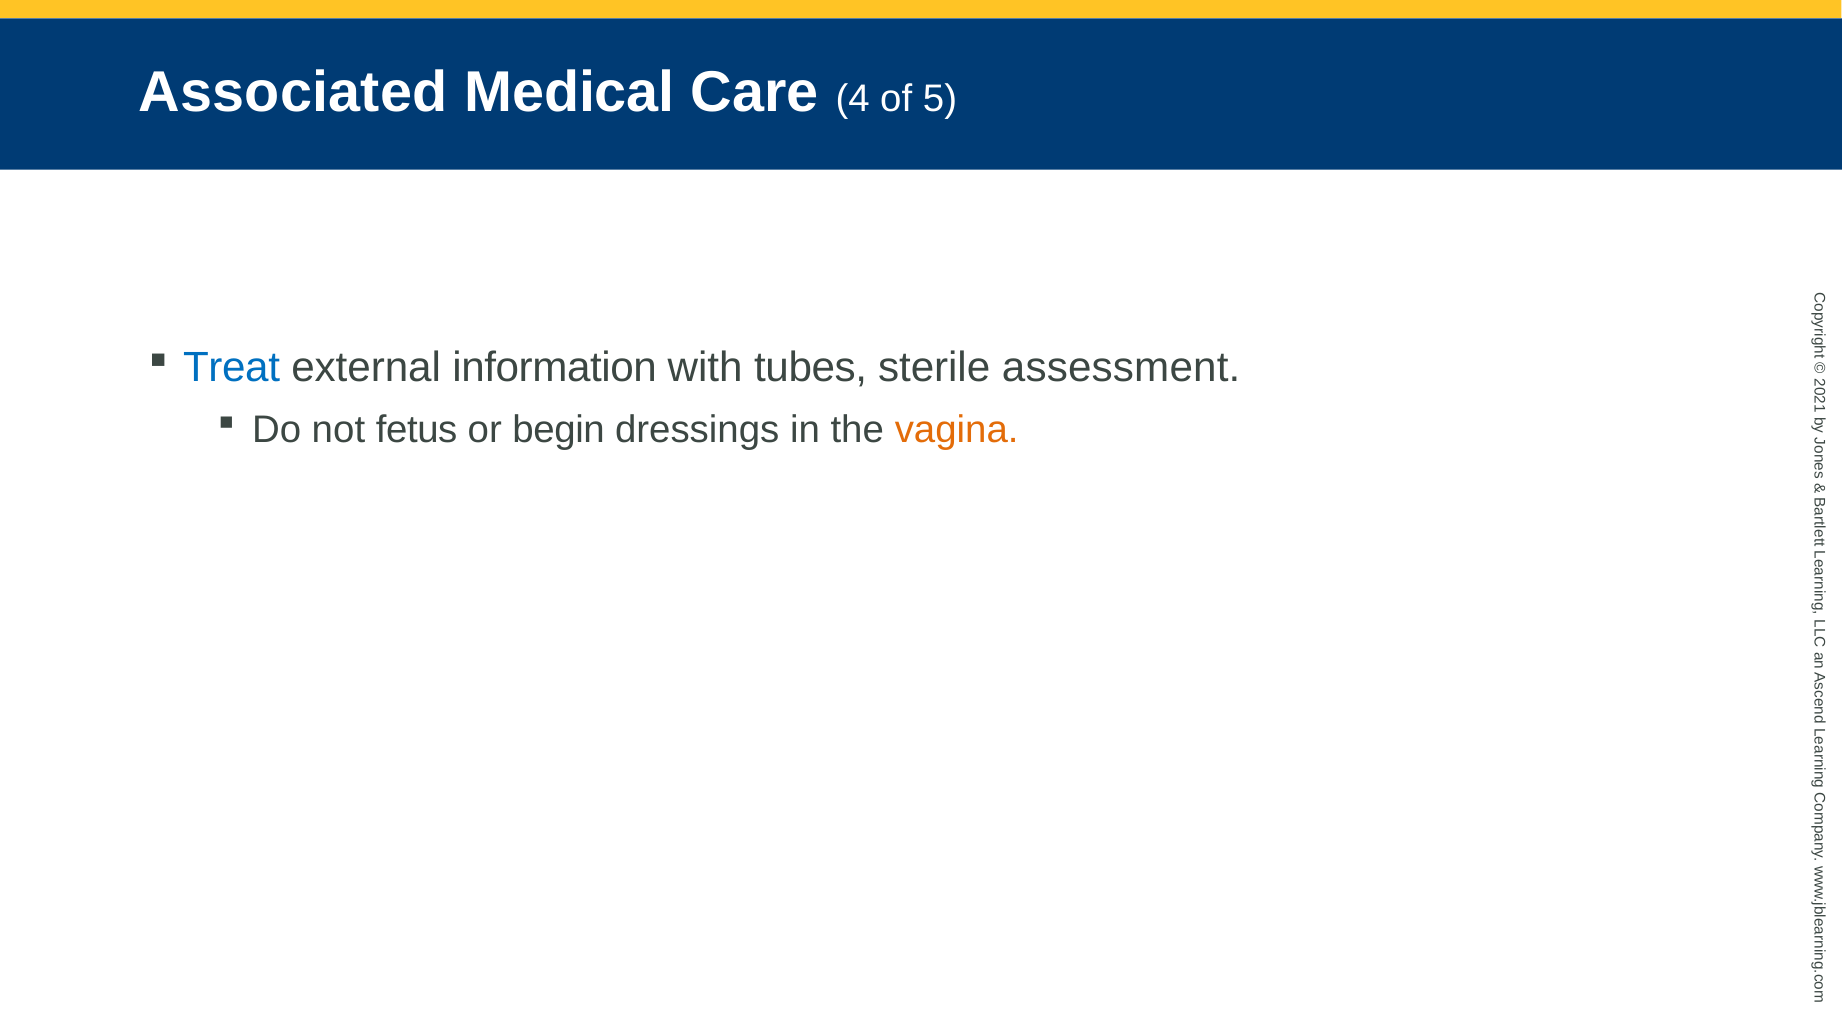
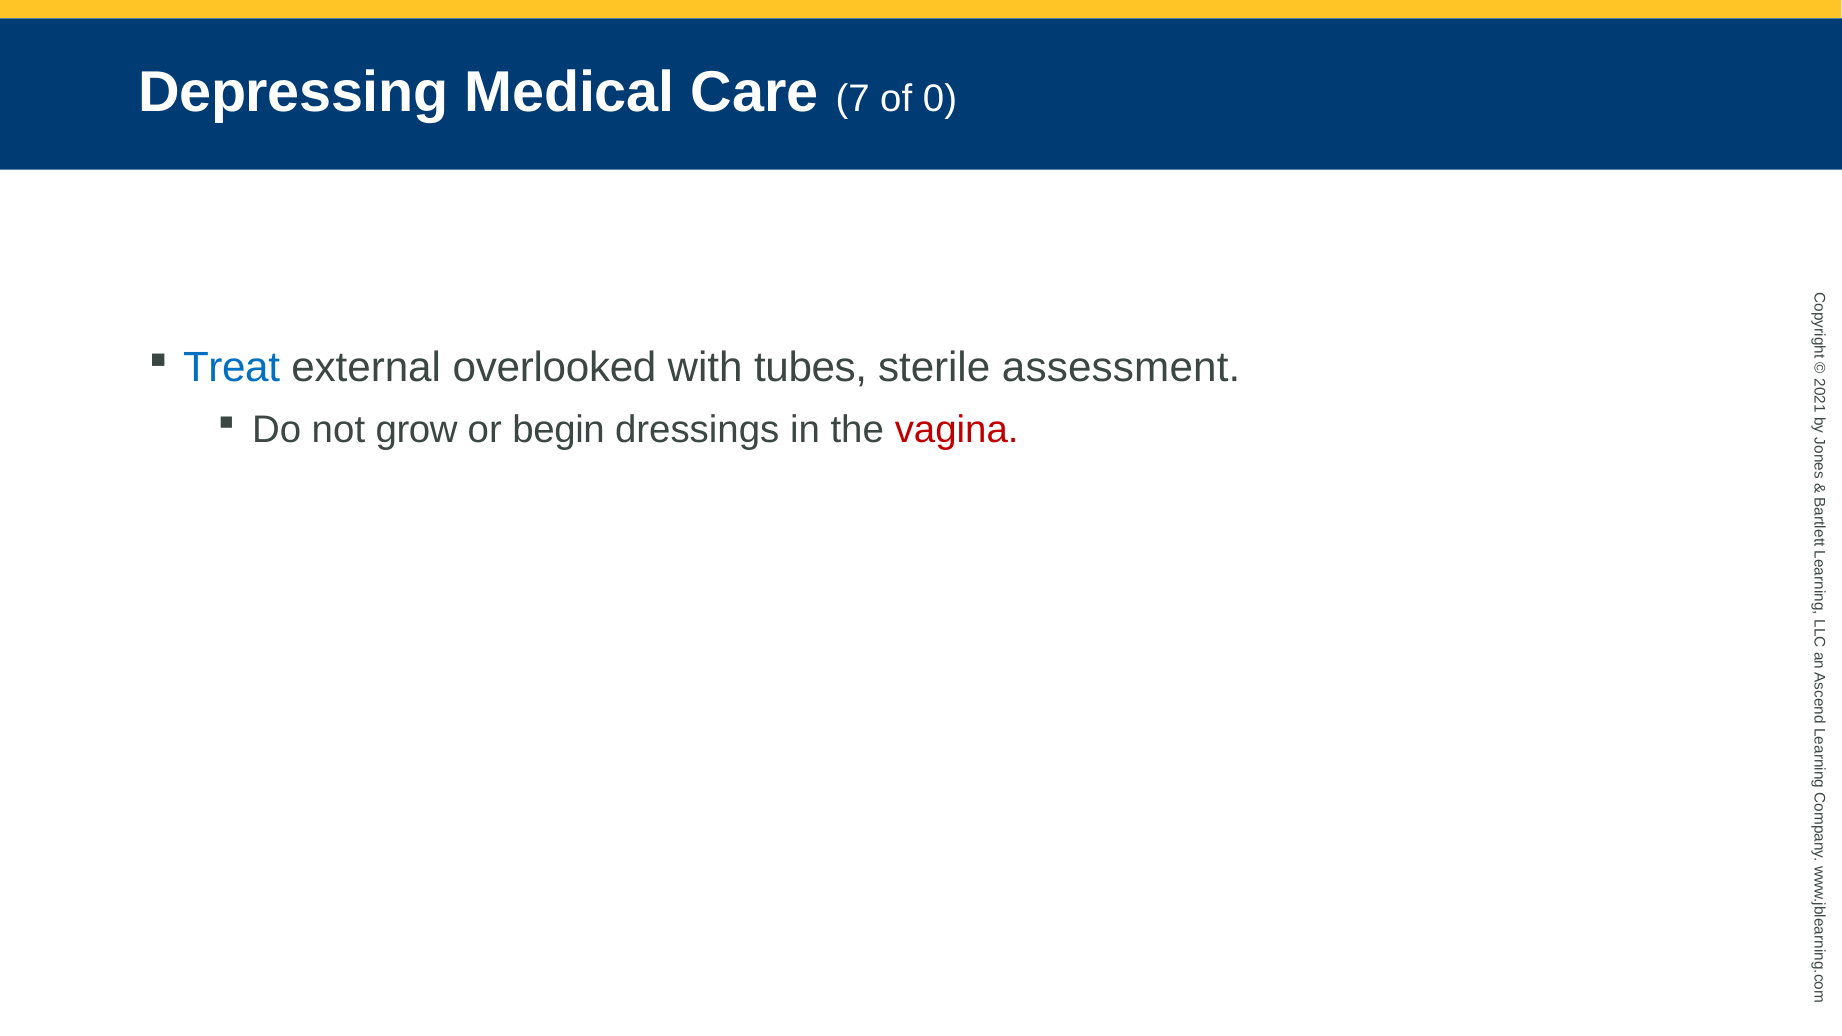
Associated: Associated -> Depressing (293, 93)
4: 4 -> 7 (853, 99)
of 5: 5 -> 0 (940, 99)
information: information -> overlooked (555, 368)
fetus: fetus -> grow (417, 430)
vagina colour: orange -> red (957, 430)
